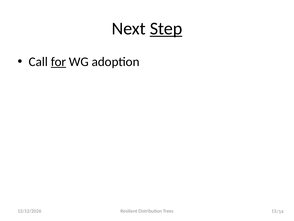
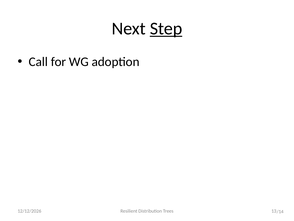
for underline: present -> none (58, 62)
